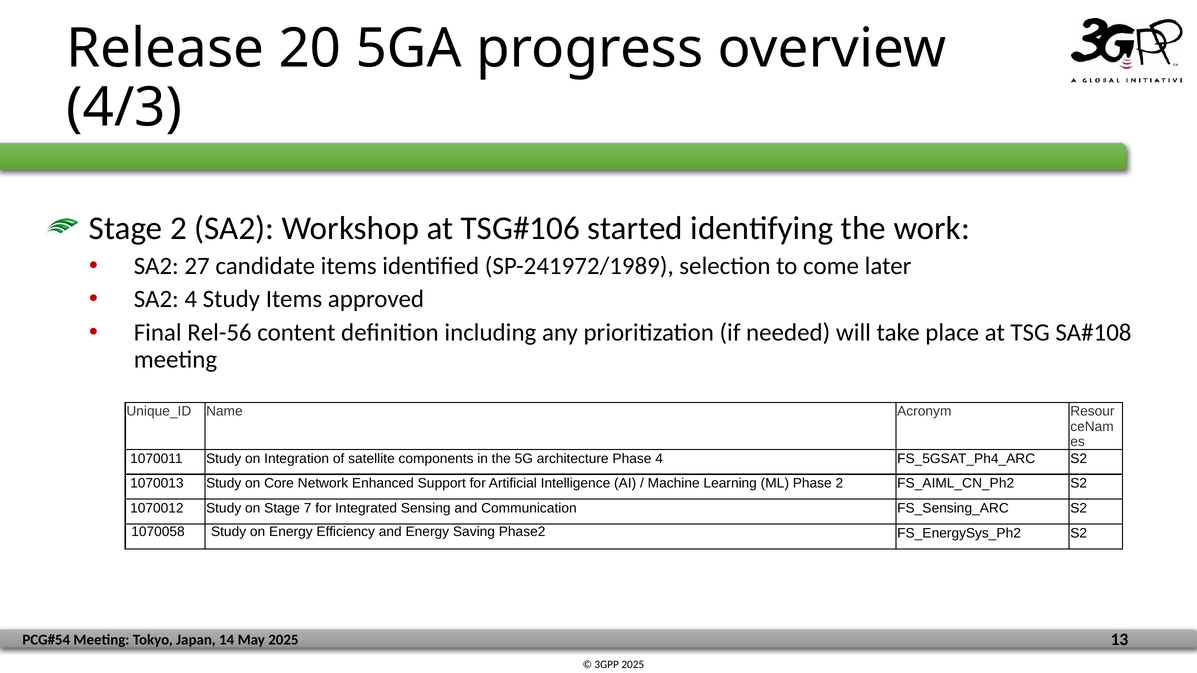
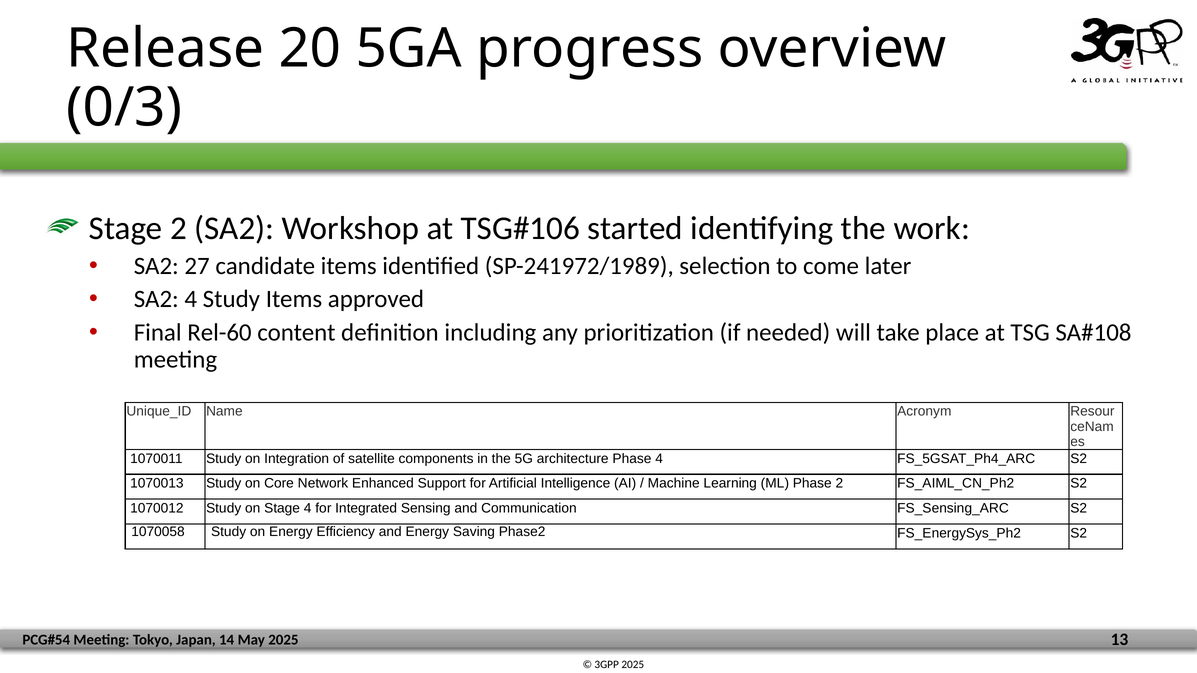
4/3: 4/3 -> 0/3 (124, 108)
Rel-56: Rel-56 -> Rel-60 (219, 333)
Stage 7: 7 -> 4 (308, 509)
